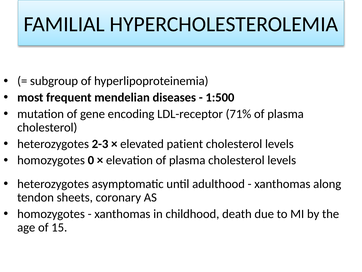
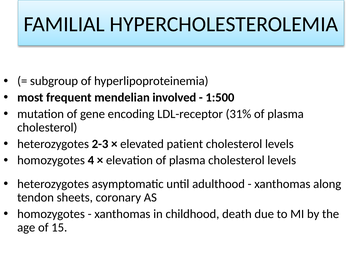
diseases: diseases -> involved (174, 97)
71%: 71% -> 31% (238, 114)
0: 0 -> 4 (91, 160)
